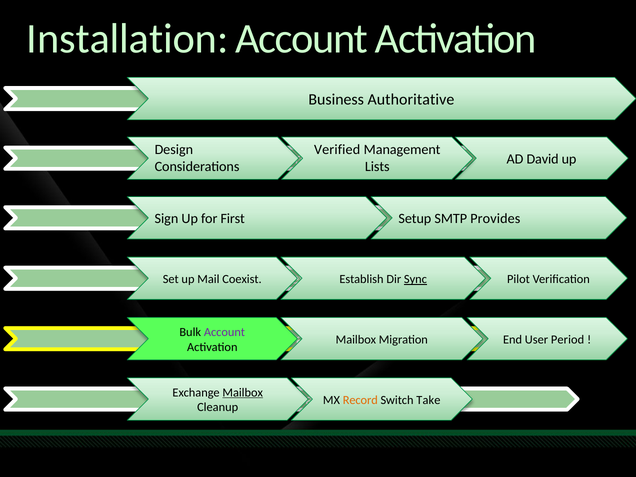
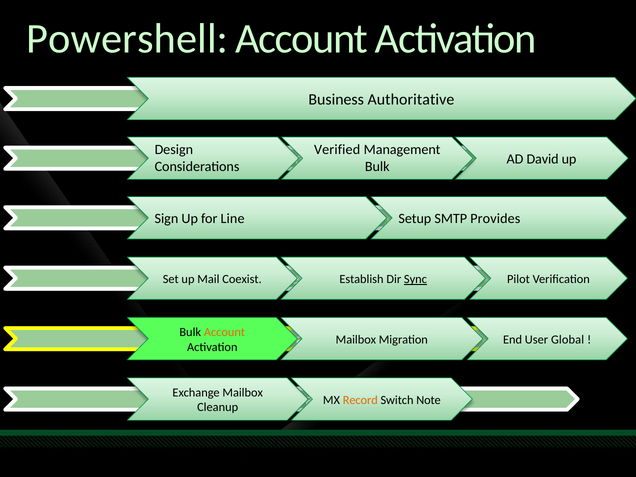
Installation: Installation -> Powershell (127, 39)
Lists: Lists -> Bulk (377, 167)
First: First -> Line (233, 219)
Account colour: purple -> orange (224, 332)
Period: Period -> Global (568, 340)
Mailbox underline: present -> none (243, 393)
Take: Take -> Note (429, 400)
